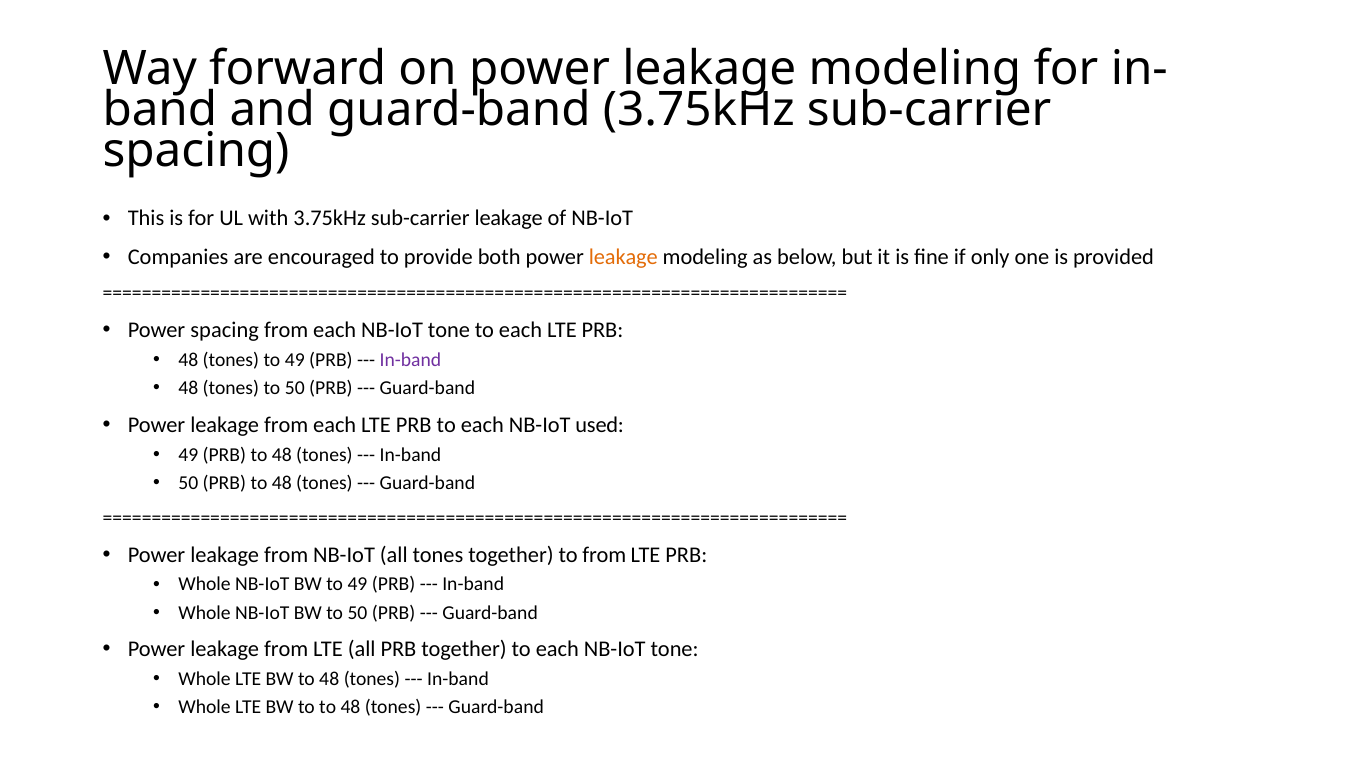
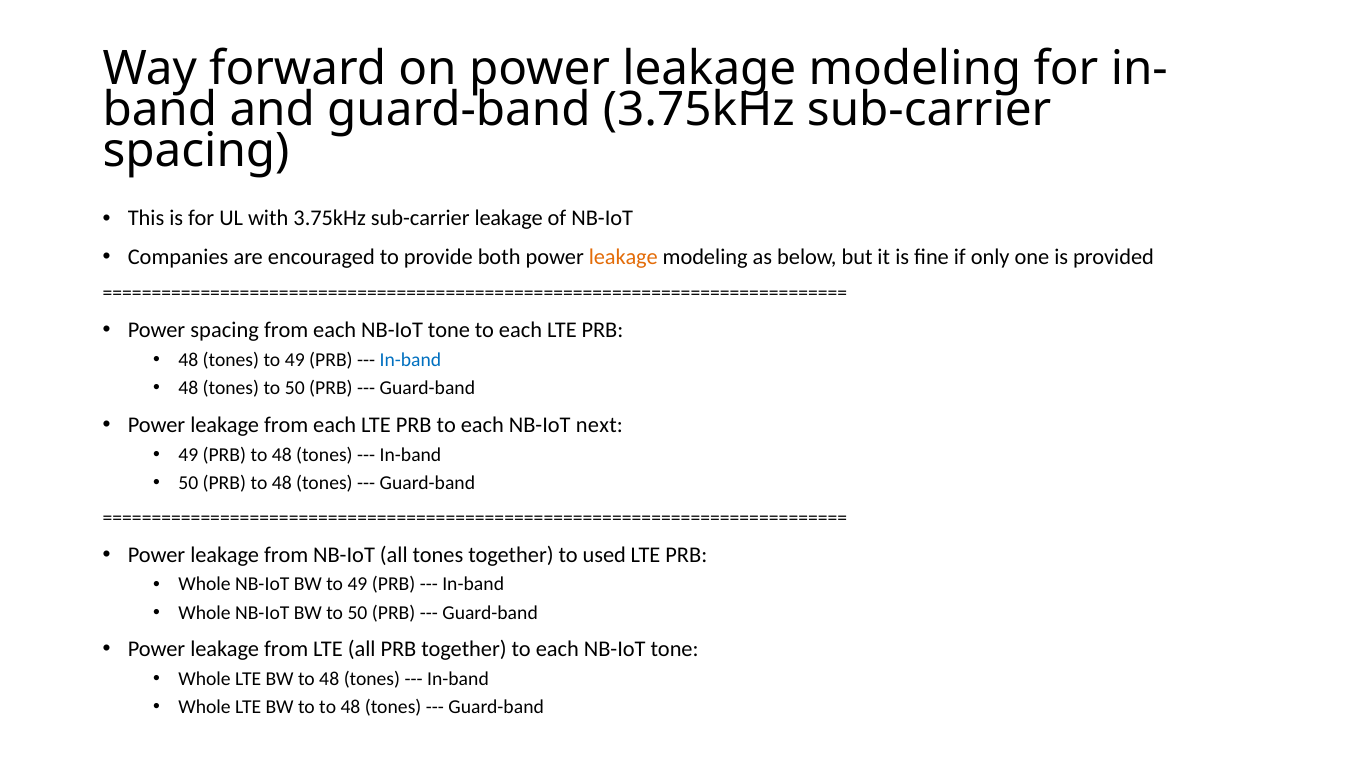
In-band colour: purple -> blue (410, 360)
used: used -> next (599, 425)
to from: from -> used (604, 555)
